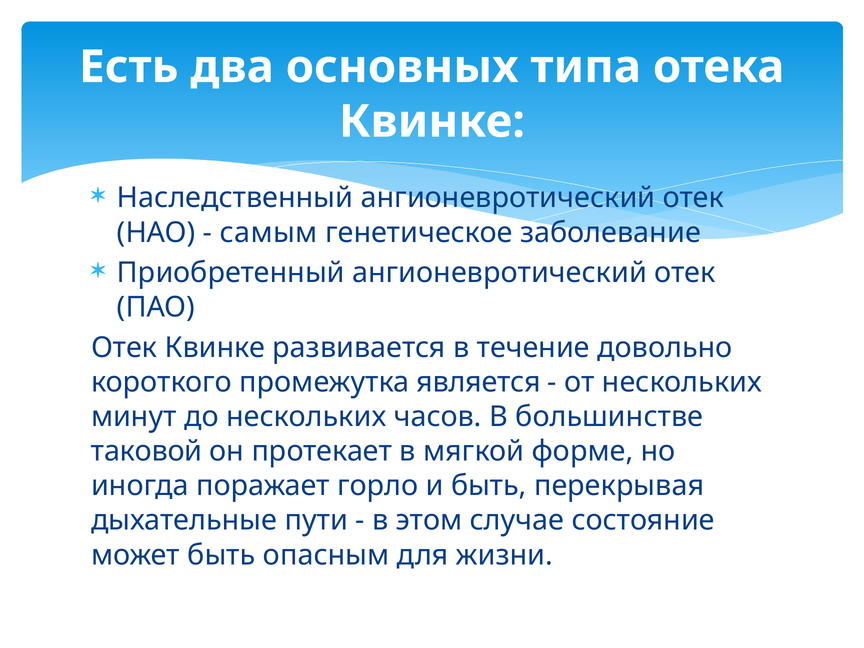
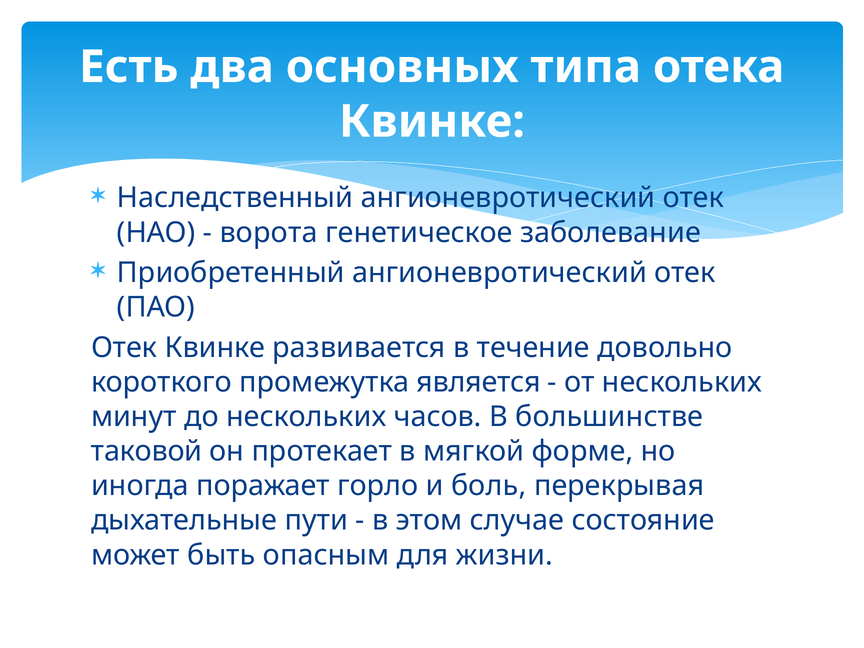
самым: самым -> ворота (269, 233)
и быть: быть -> боль (489, 486)
